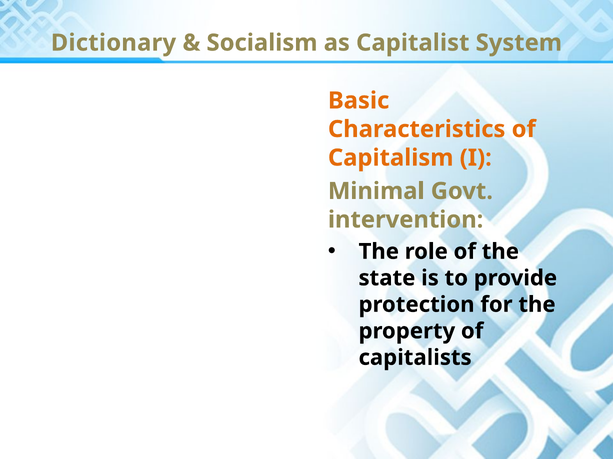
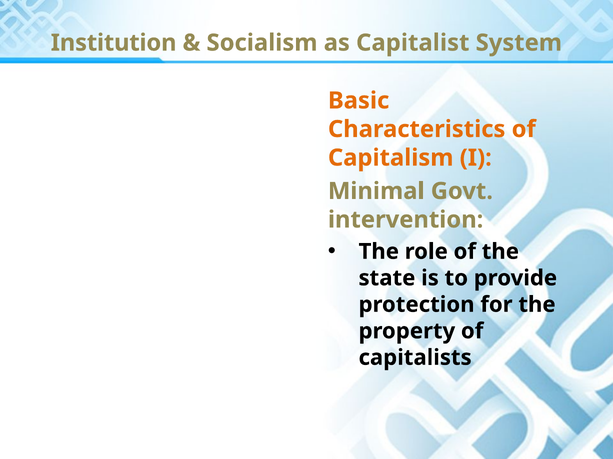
Dictionary: Dictionary -> Institution (114, 43)
